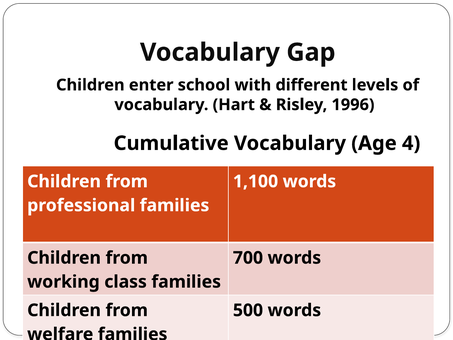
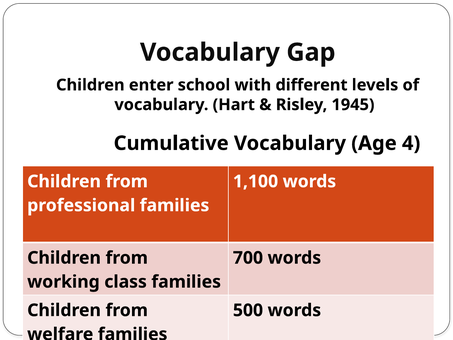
1996: 1996 -> 1945 (353, 105)
